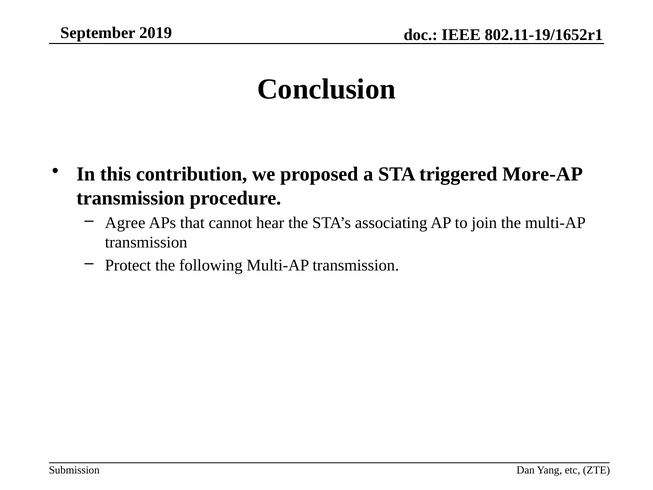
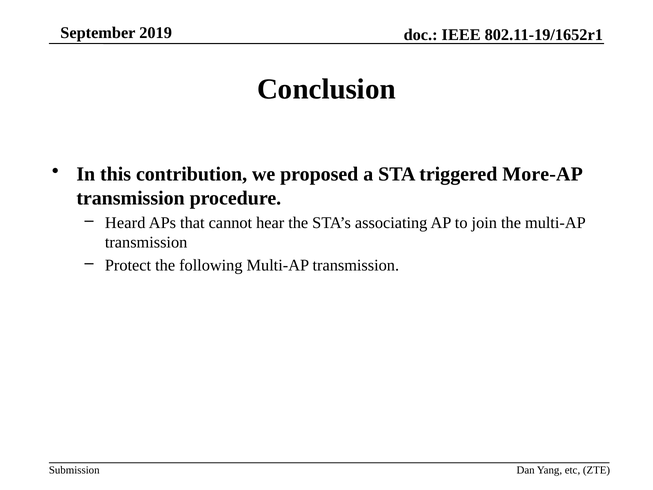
Agree: Agree -> Heard (125, 223)
